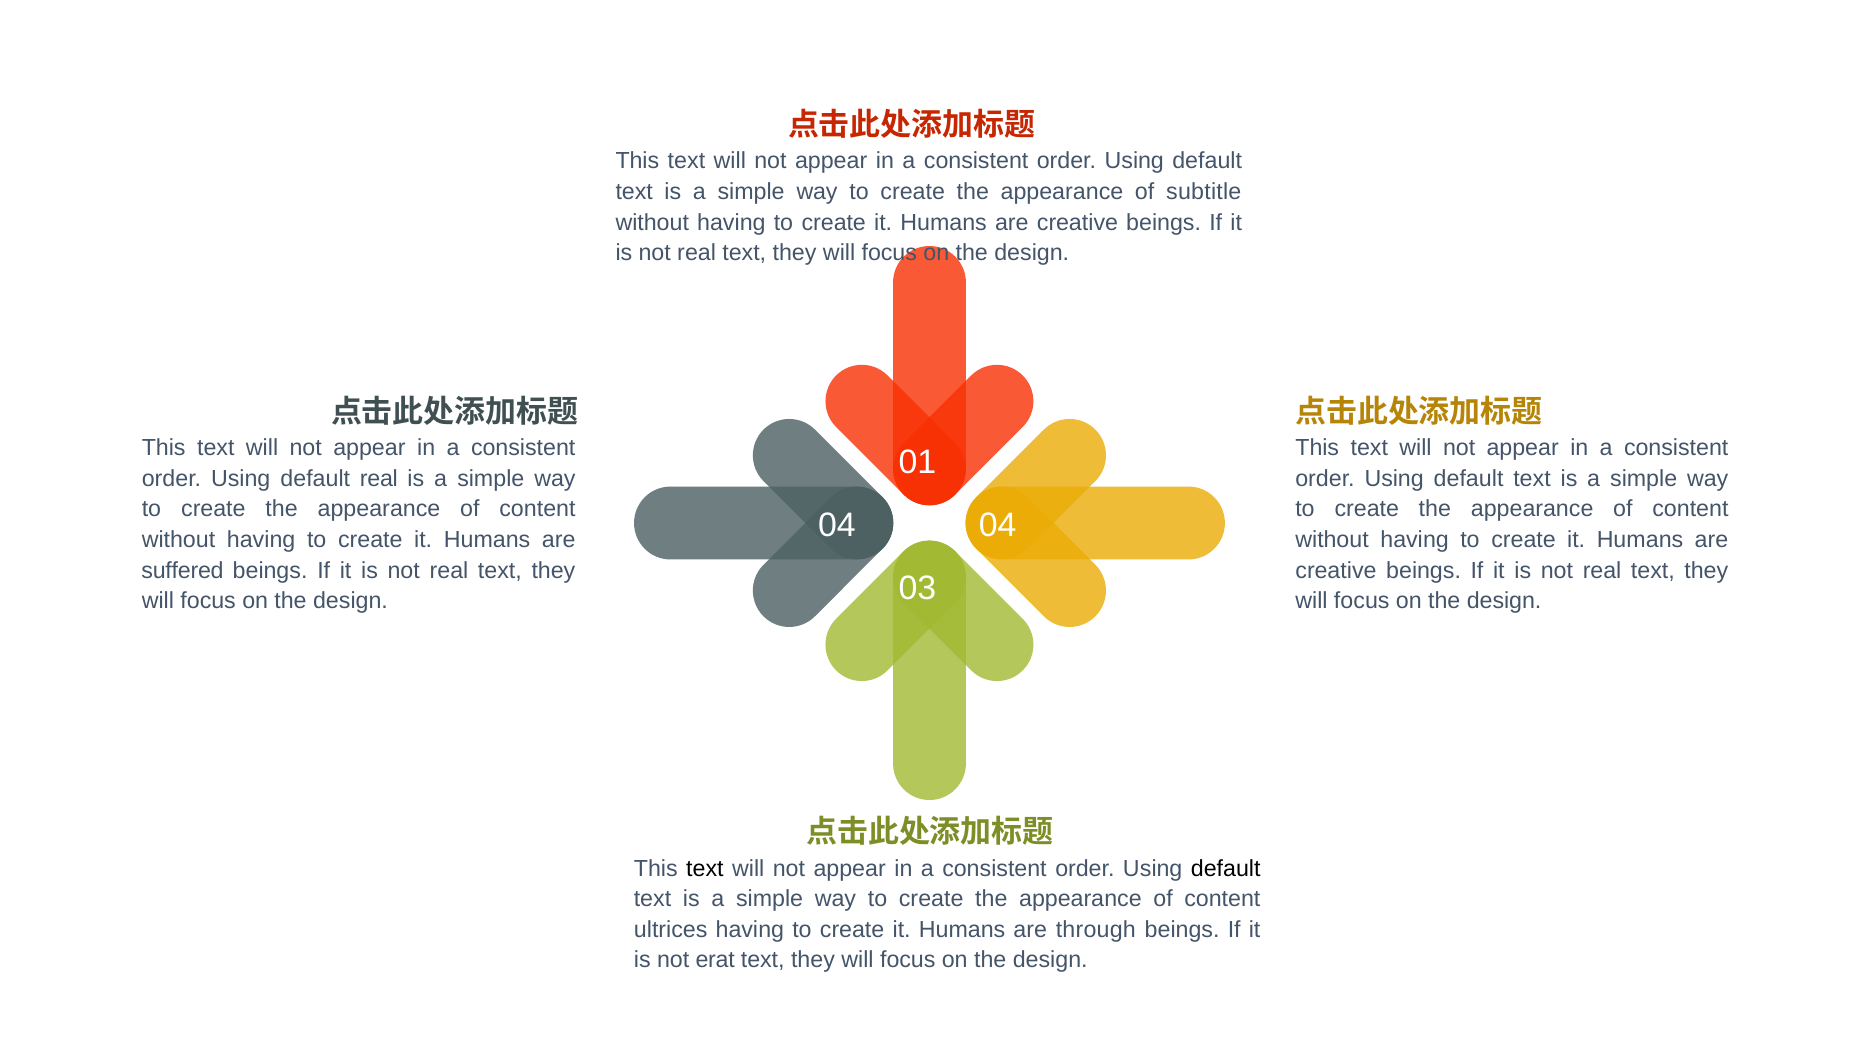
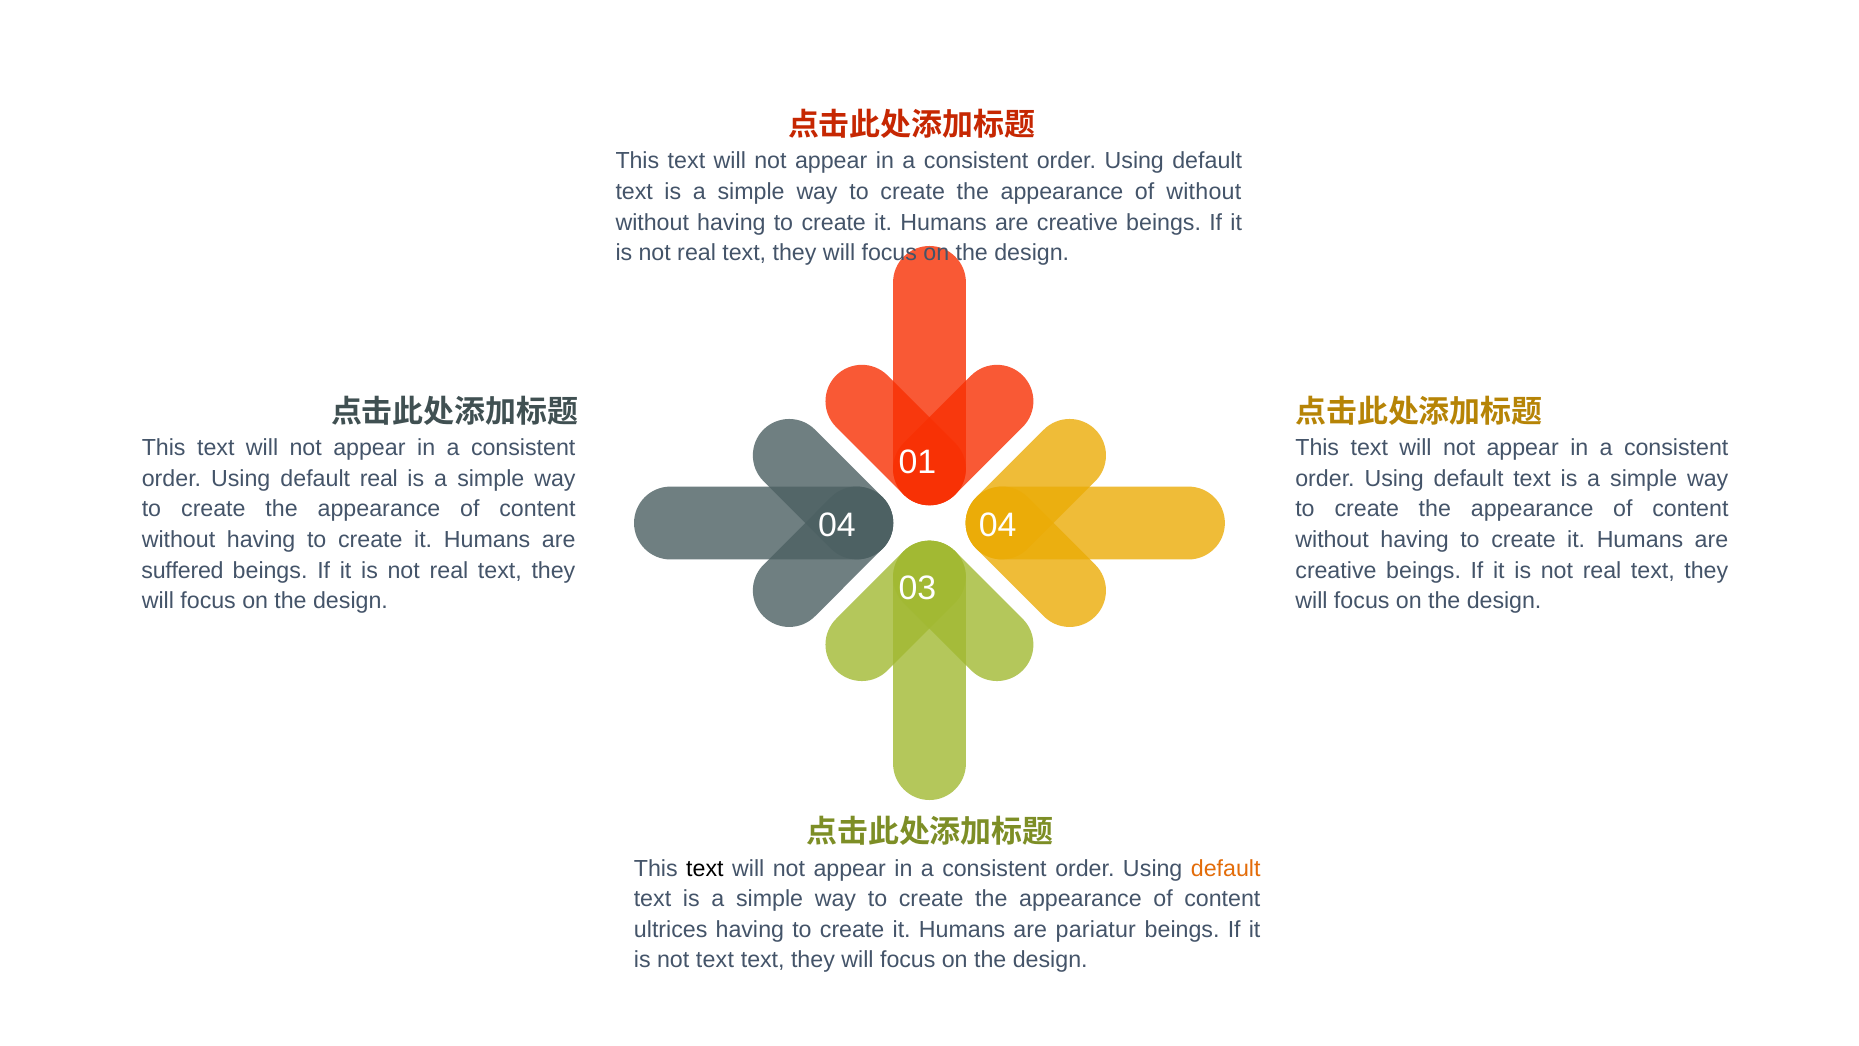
of subtitle: subtitle -> without (1204, 192)
default colour: black -> orange (1226, 868)
through: through -> pariatur (1096, 929)
not erat: erat -> text (715, 960)
